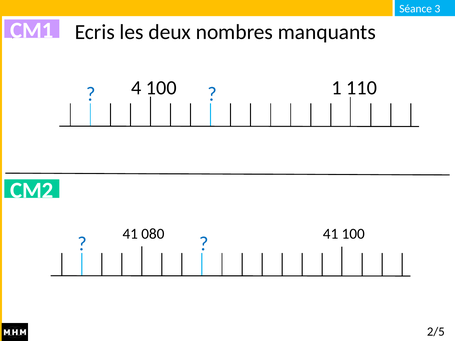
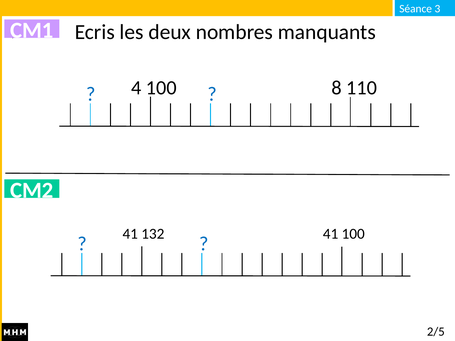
1: 1 -> 8 (337, 88)
080: 080 -> 132 (153, 234)
